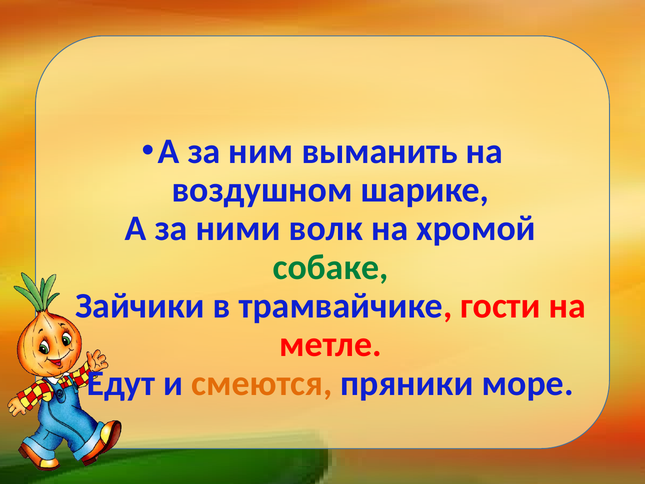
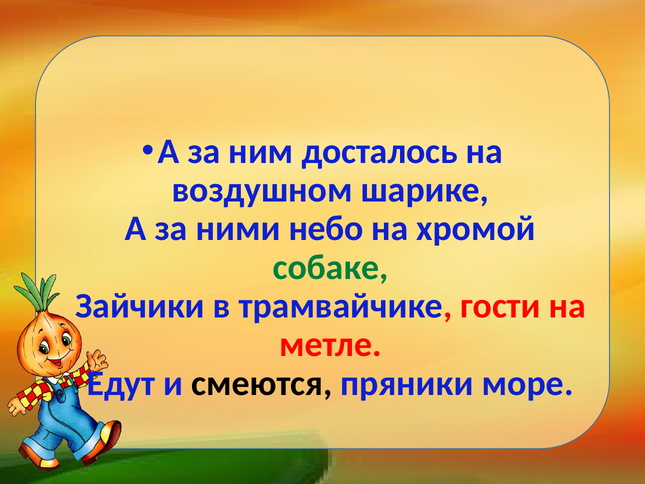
выманить: выманить -> досталось (380, 151)
волк: волк -> небо (326, 228)
смеются colour: orange -> black (262, 383)
